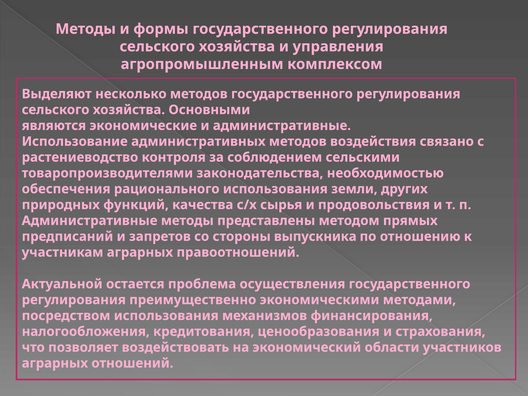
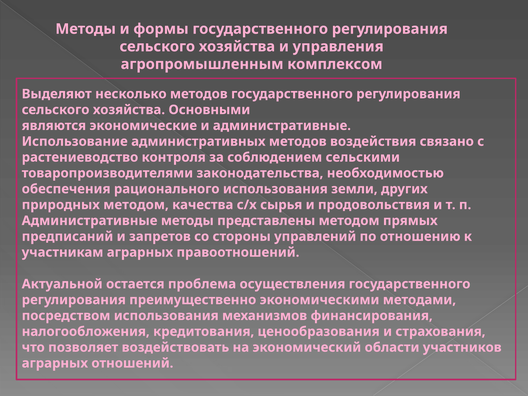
природных функций: функций -> методом (136, 205)
выпускника: выпускника -> управлений (315, 236)
